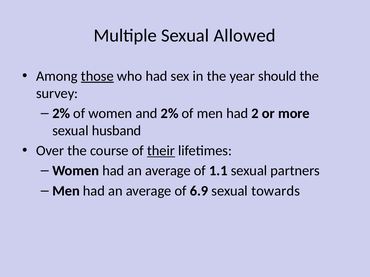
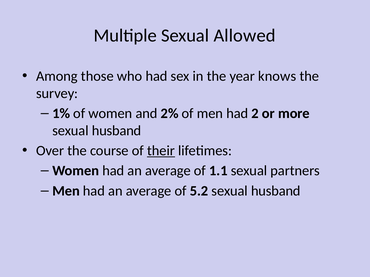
those underline: present -> none (97, 76)
should: should -> knows (277, 76)
2%: 2% -> 1% (61, 114)
6.9: 6.9 -> 5.2 (199, 191)
towards: towards -> husband (276, 191)
